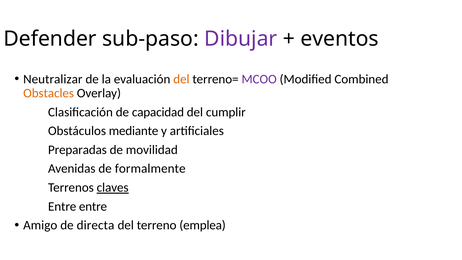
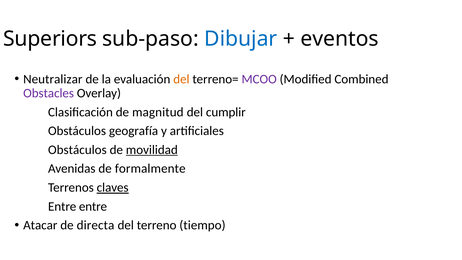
Defender: Defender -> Superiors (50, 39)
Dibujar colour: purple -> blue (241, 39)
Obstacles colour: orange -> purple (49, 93)
capacidad: capacidad -> magnitud (158, 112)
mediante: mediante -> geografía (134, 131)
Preparadas: Preparadas -> Obstáculos (77, 150)
movilidad underline: none -> present (152, 150)
Amigo: Amigo -> Atacar (40, 225)
emplea: emplea -> tiempo (202, 225)
